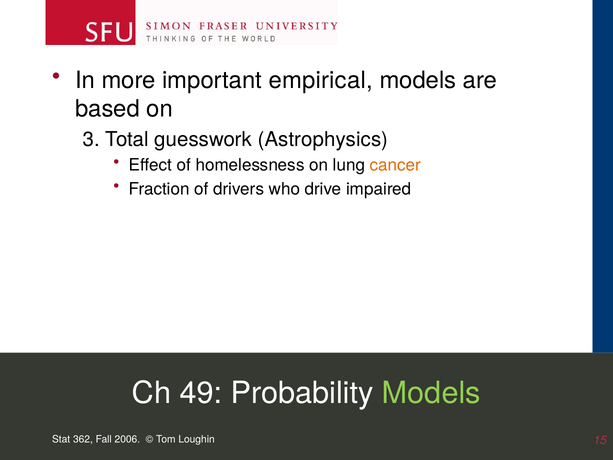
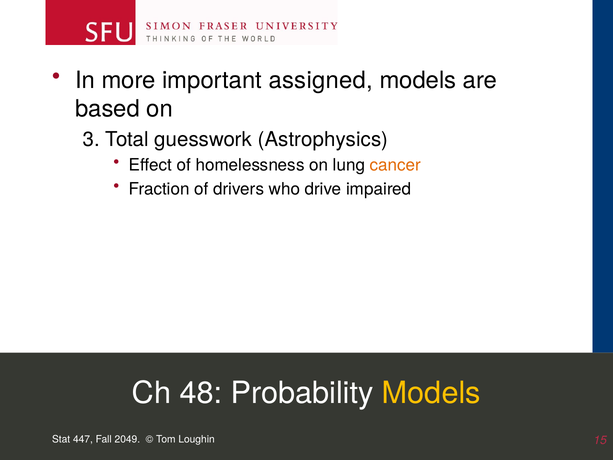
empirical: empirical -> assigned (321, 80)
49: 49 -> 48 (201, 393)
Models colour: light green -> yellow (431, 393)
362: 362 -> 447 (83, 439)
2006: 2006 -> 2049 (127, 439)
